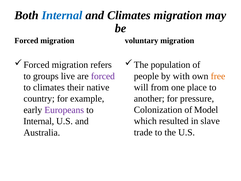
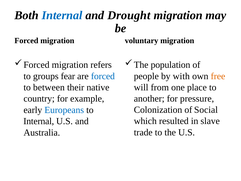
and Climates: Climates -> Drought (129, 15)
live: live -> fear (68, 76)
forced colour: purple -> blue (103, 76)
to climates: climates -> between (49, 87)
Model: Model -> Social (206, 110)
Europeans colour: purple -> blue (64, 110)
